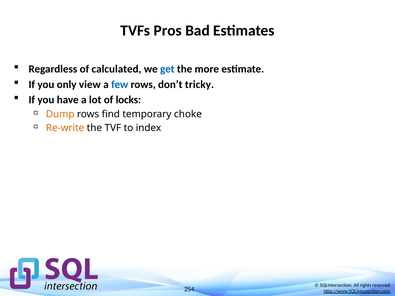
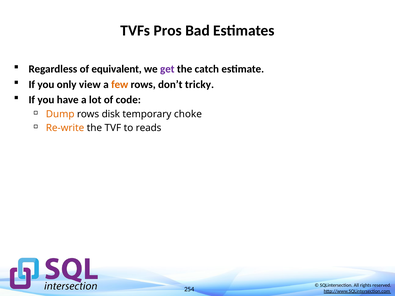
calculated: calculated -> equivalent (117, 69)
get colour: blue -> purple (167, 69)
more: more -> catch (207, 69)
few colour: blue -> orange (120, 84)
locks: locks -> code (128, 100)
find: find -> disk (111, 114)
index: index -> reads (149, 128)
